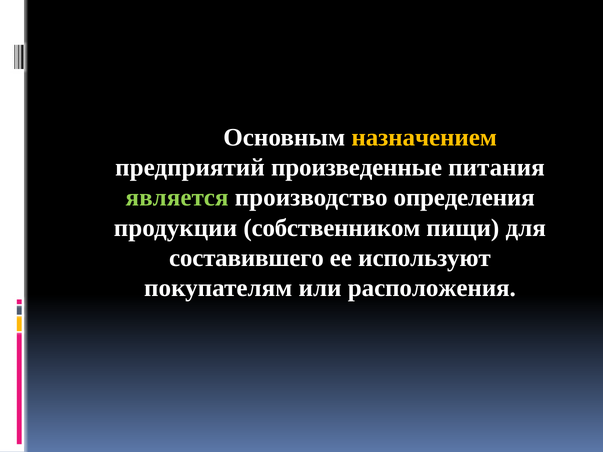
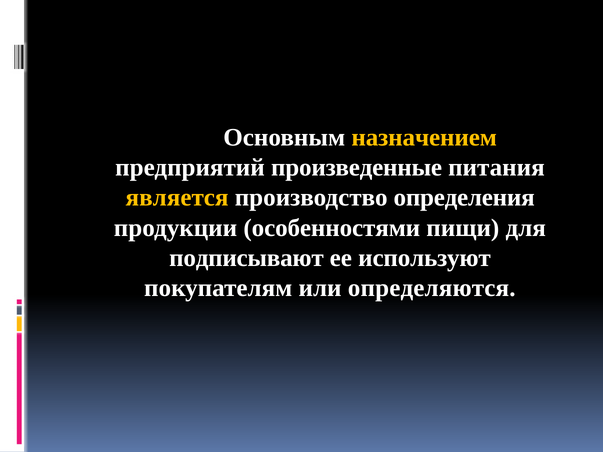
является colour: light green -> yellow (177, 198)
собственником: собственником -> особенностями (332, 228)
составившего: составившего -> подписывают (246, 258)
расположения: расположения -> определяются (432, 288)
